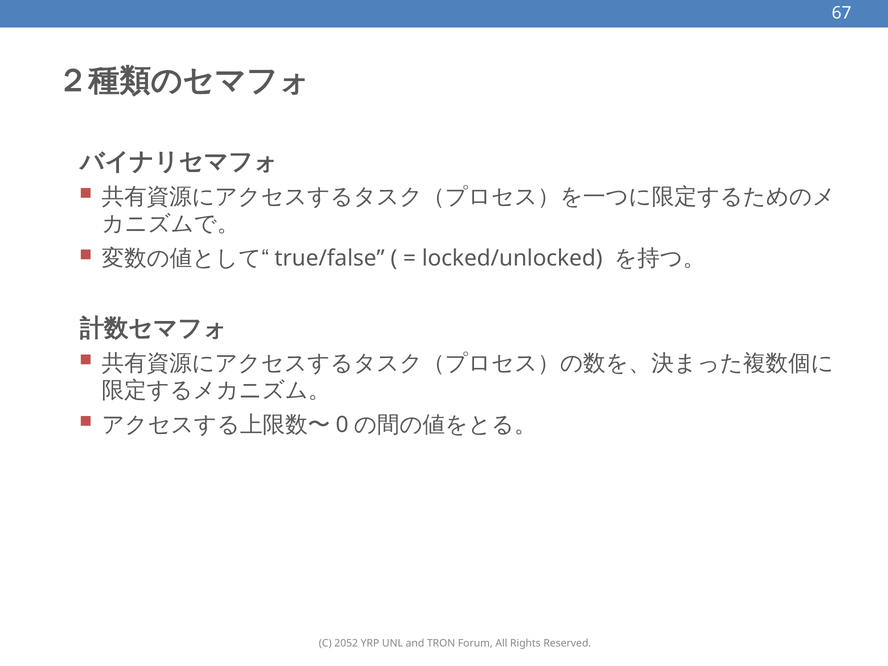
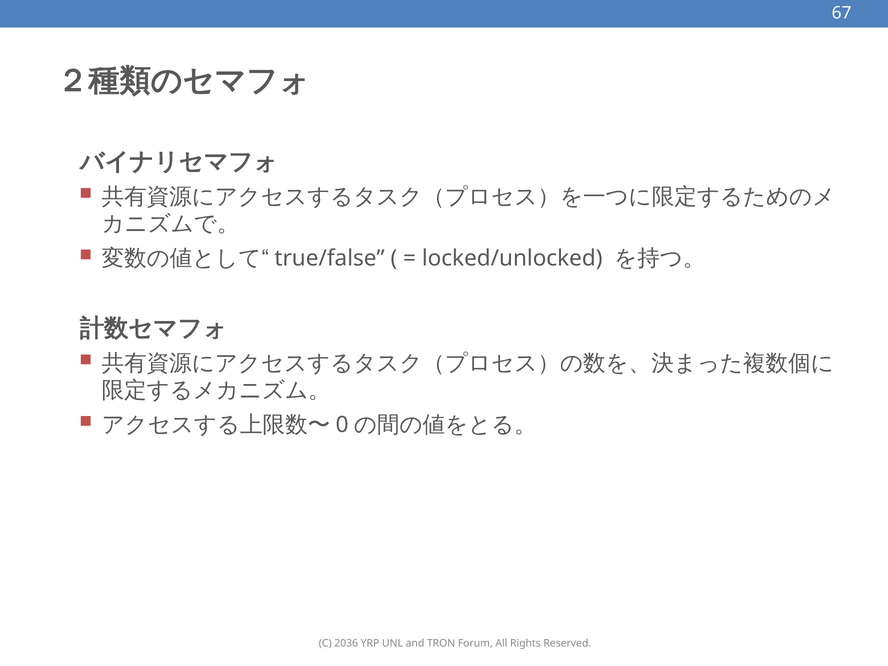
2052: 2052 -> 2036 (346, 644)
